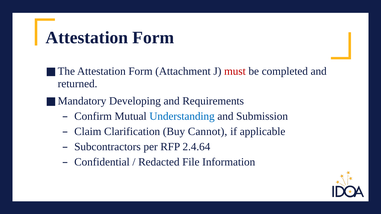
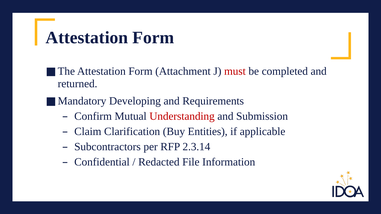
Understanding colour: blue -> red (182, 116)
Cannot: Cannot -> Entities (208, 132)
2.4.64: 2.4.64 -> 2.3.14 (196, 147)
